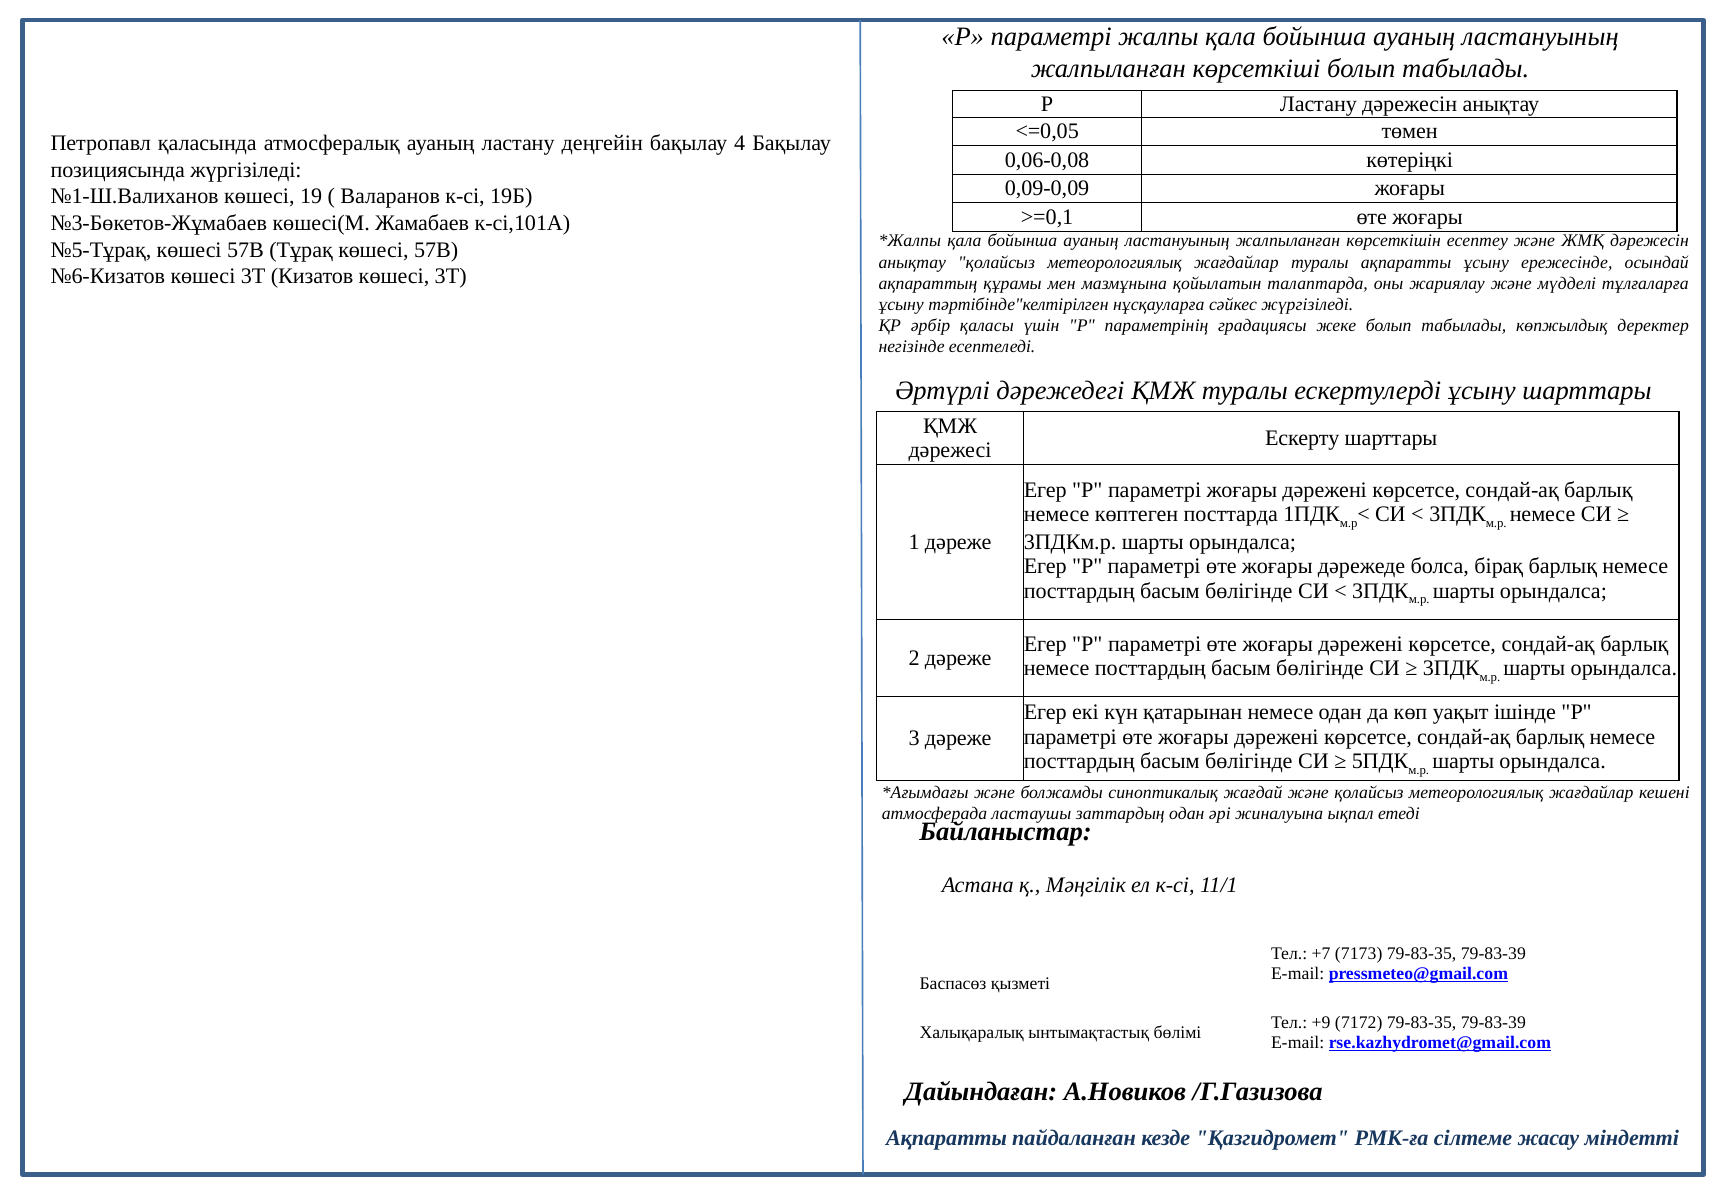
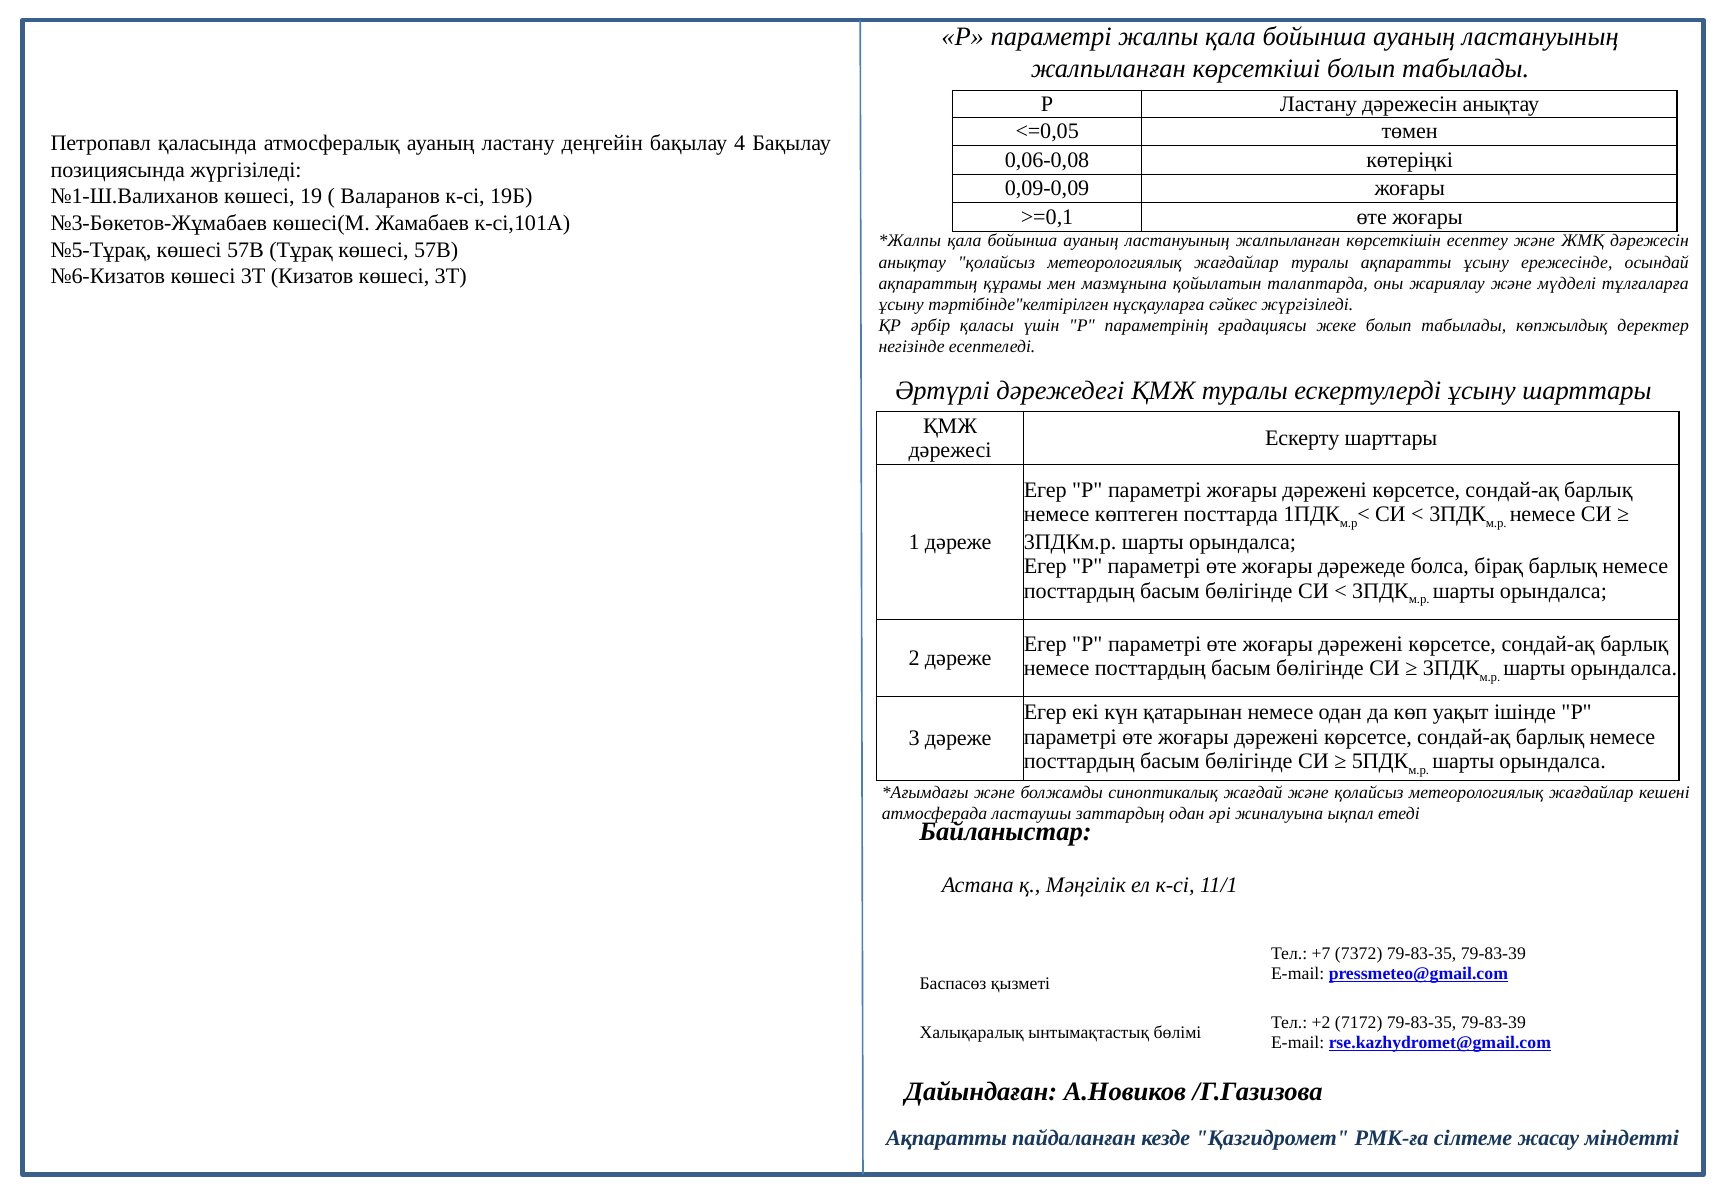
7173: 7173 -> 7372 (1359, 954)
+9: +9 -> +2 (1321, 1023)
